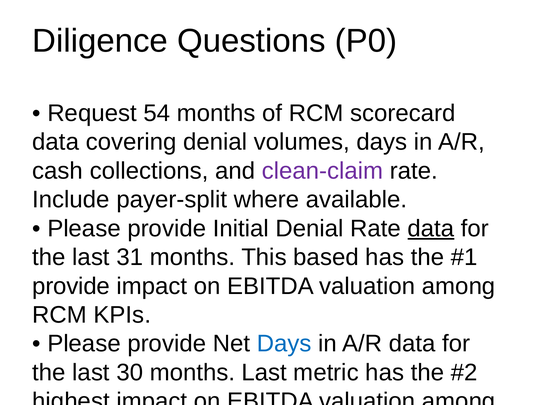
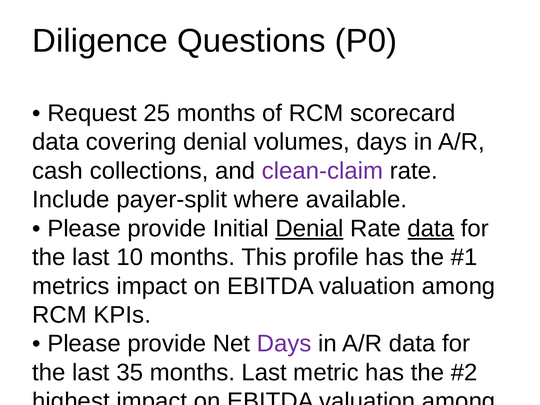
54: 54 -> 25 (157, 113)
Denial underline: none -> present (309, 228)
31: 31 -> 10 (130, 257)
based: based -> profile (326, 257)
provide: provide -> metrics (71, 286)
Days colour: blue -> purple (284, 344)
30: 30 -> 35 (130, 373)
